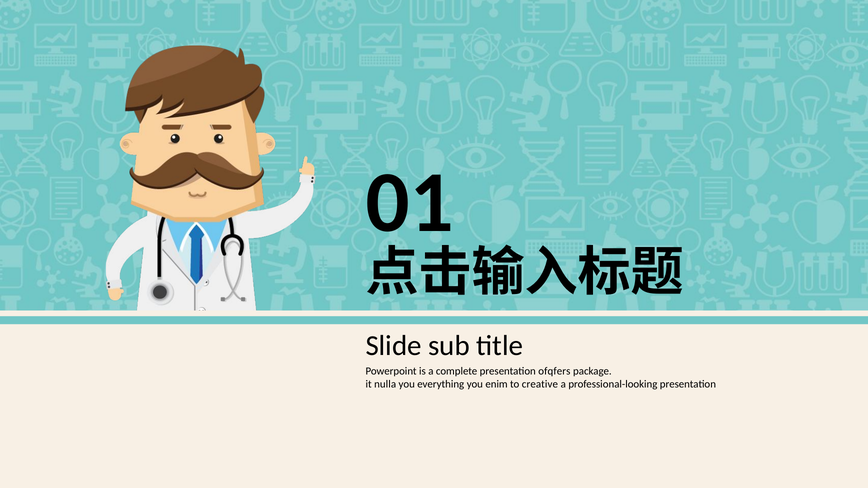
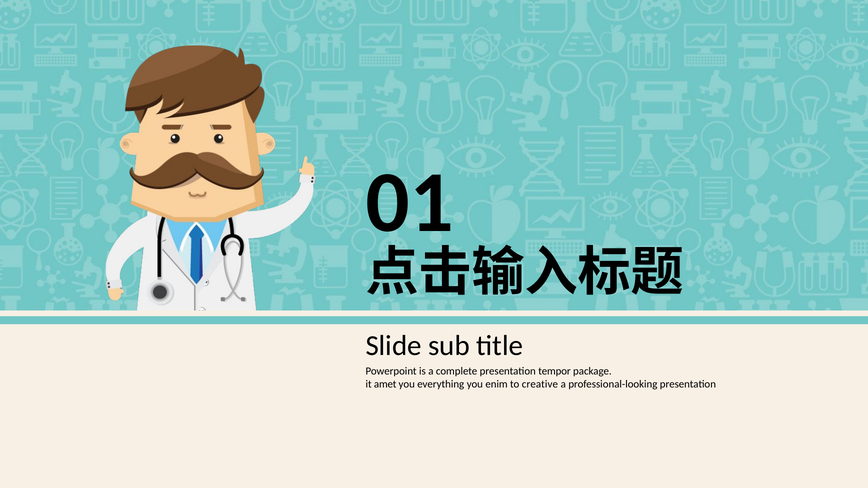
ofqfers: ofqfers -> tempor (554, 371)
nulla: nulla -> amet (385, 384)
